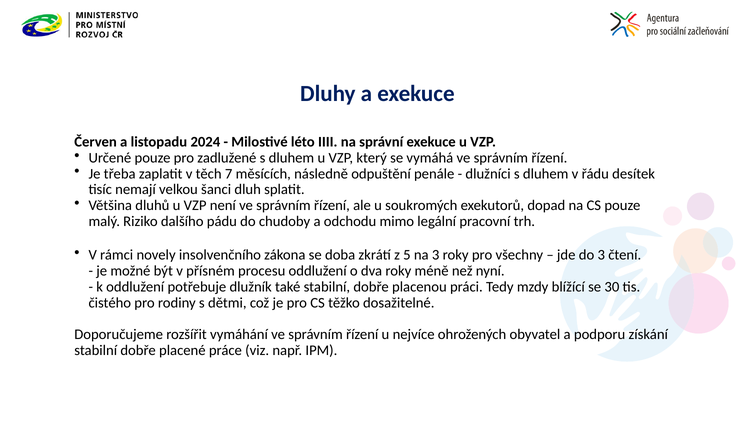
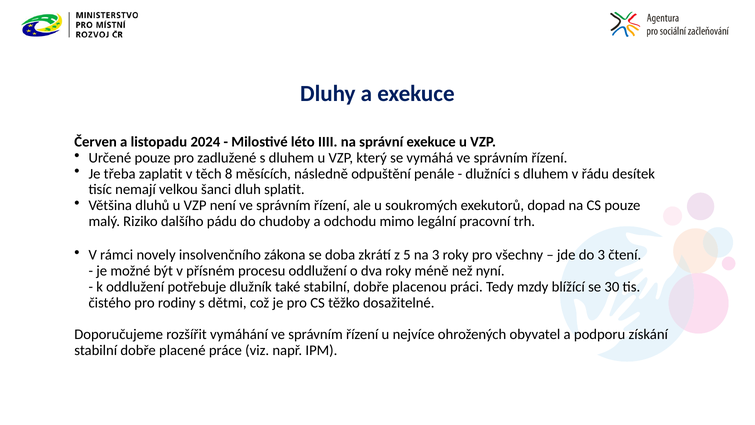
7: 7 -> 8 (229, 174)
